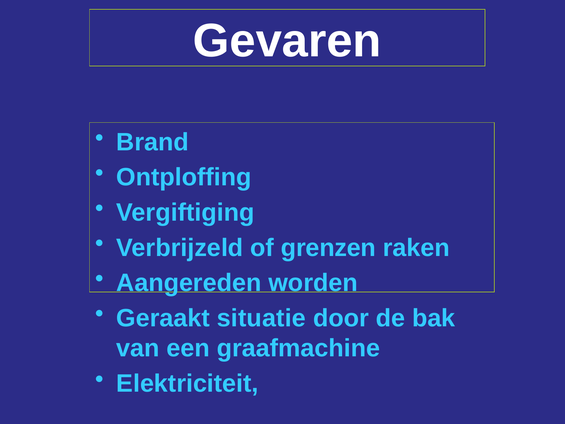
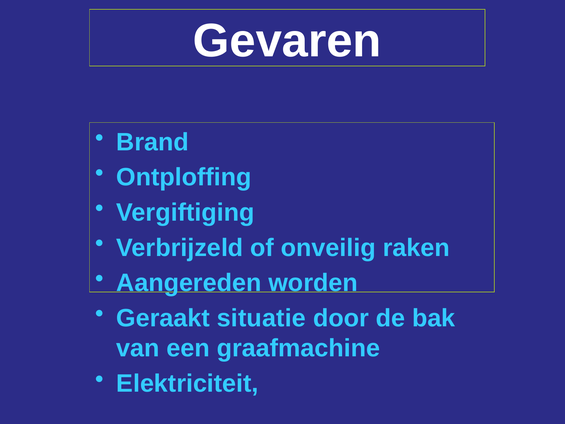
grenzen: grenzen -> onveilig (328, 248)
